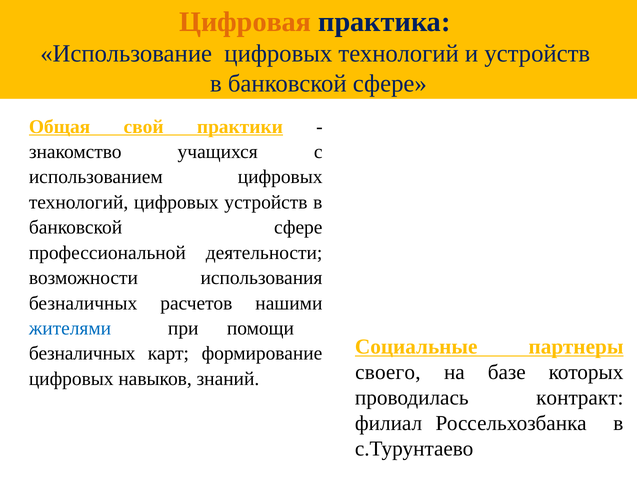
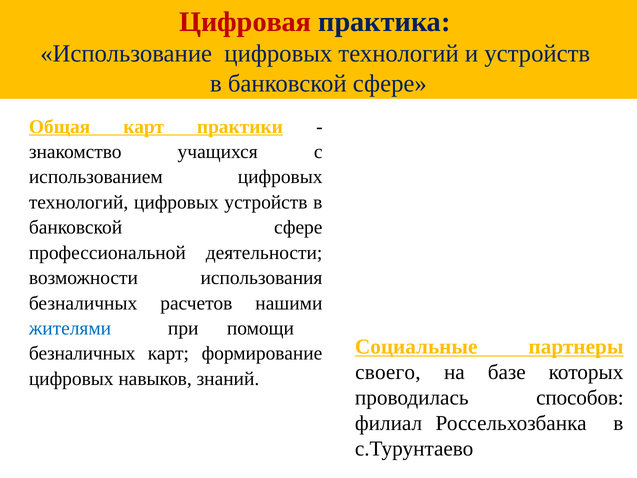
Цифровая colour: orange -> red (245, 22)
Общая свой: свой -> карт (144, 127)
контракт: контракт -> способов (580, 398)
